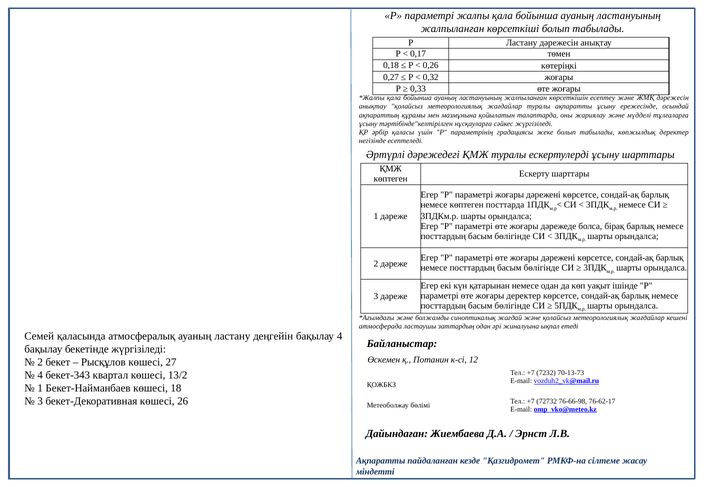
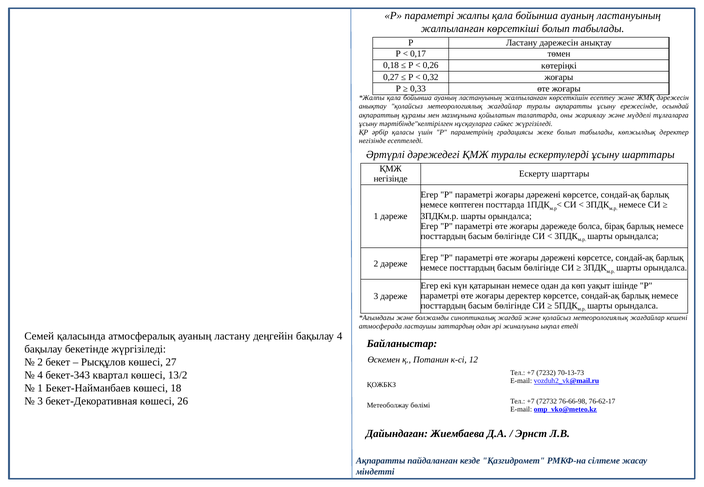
көптеген: көптеген -> негізінде (391, 179)
